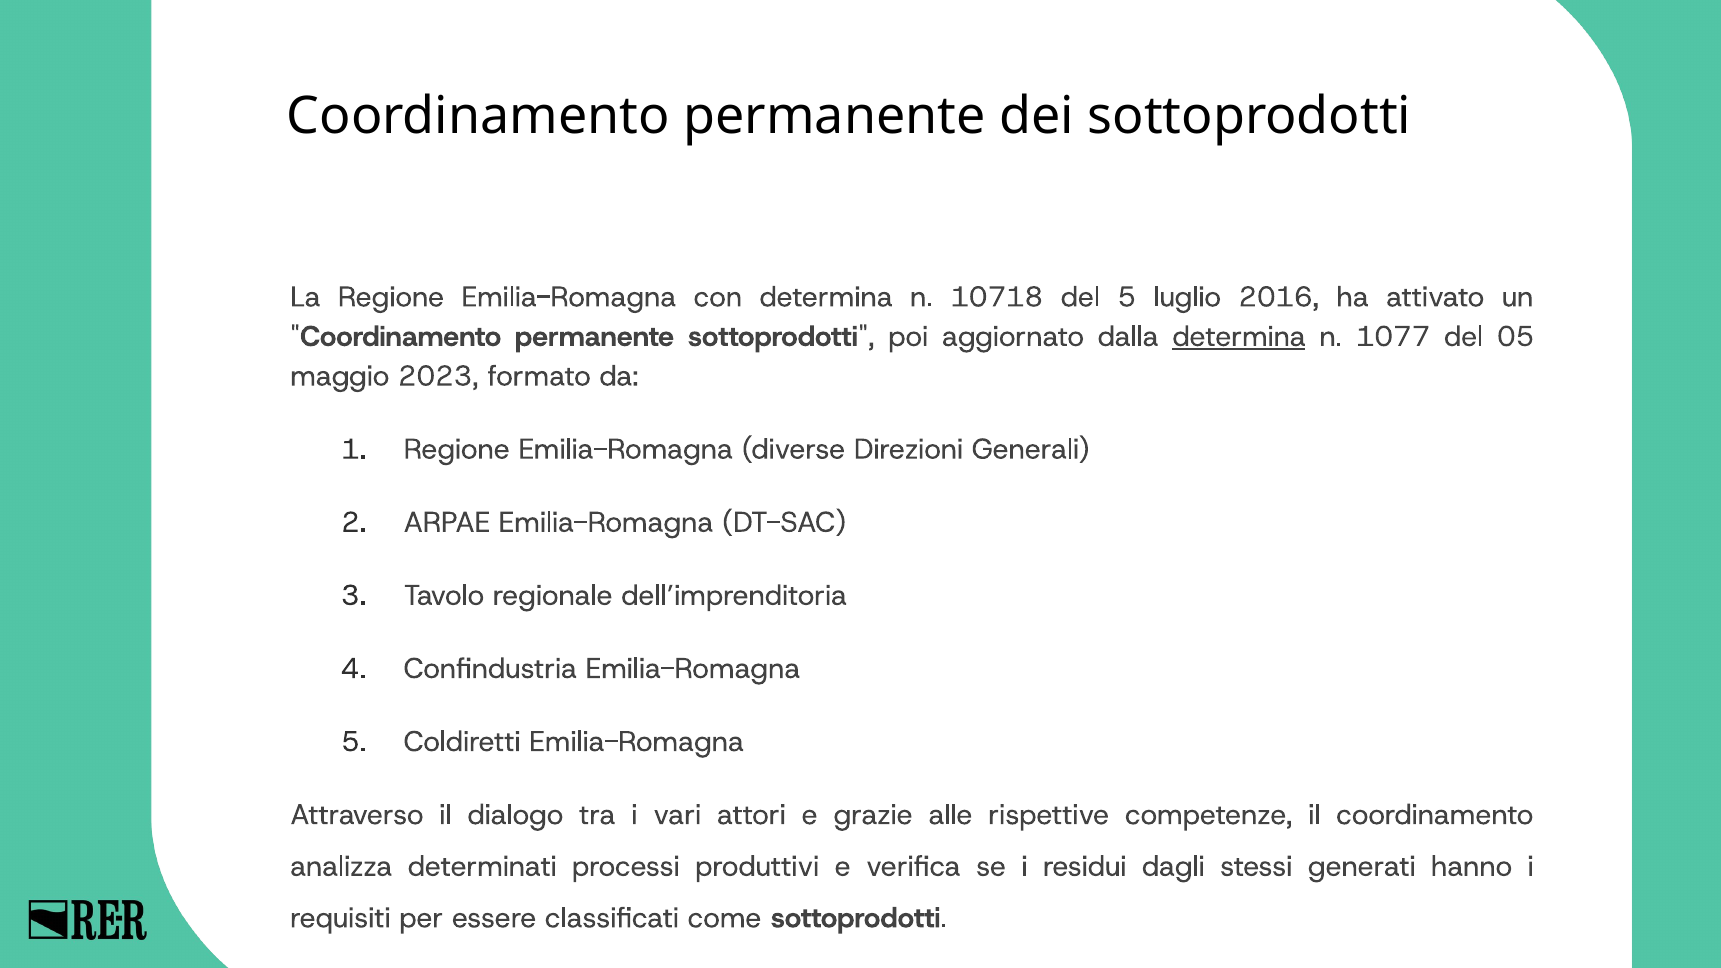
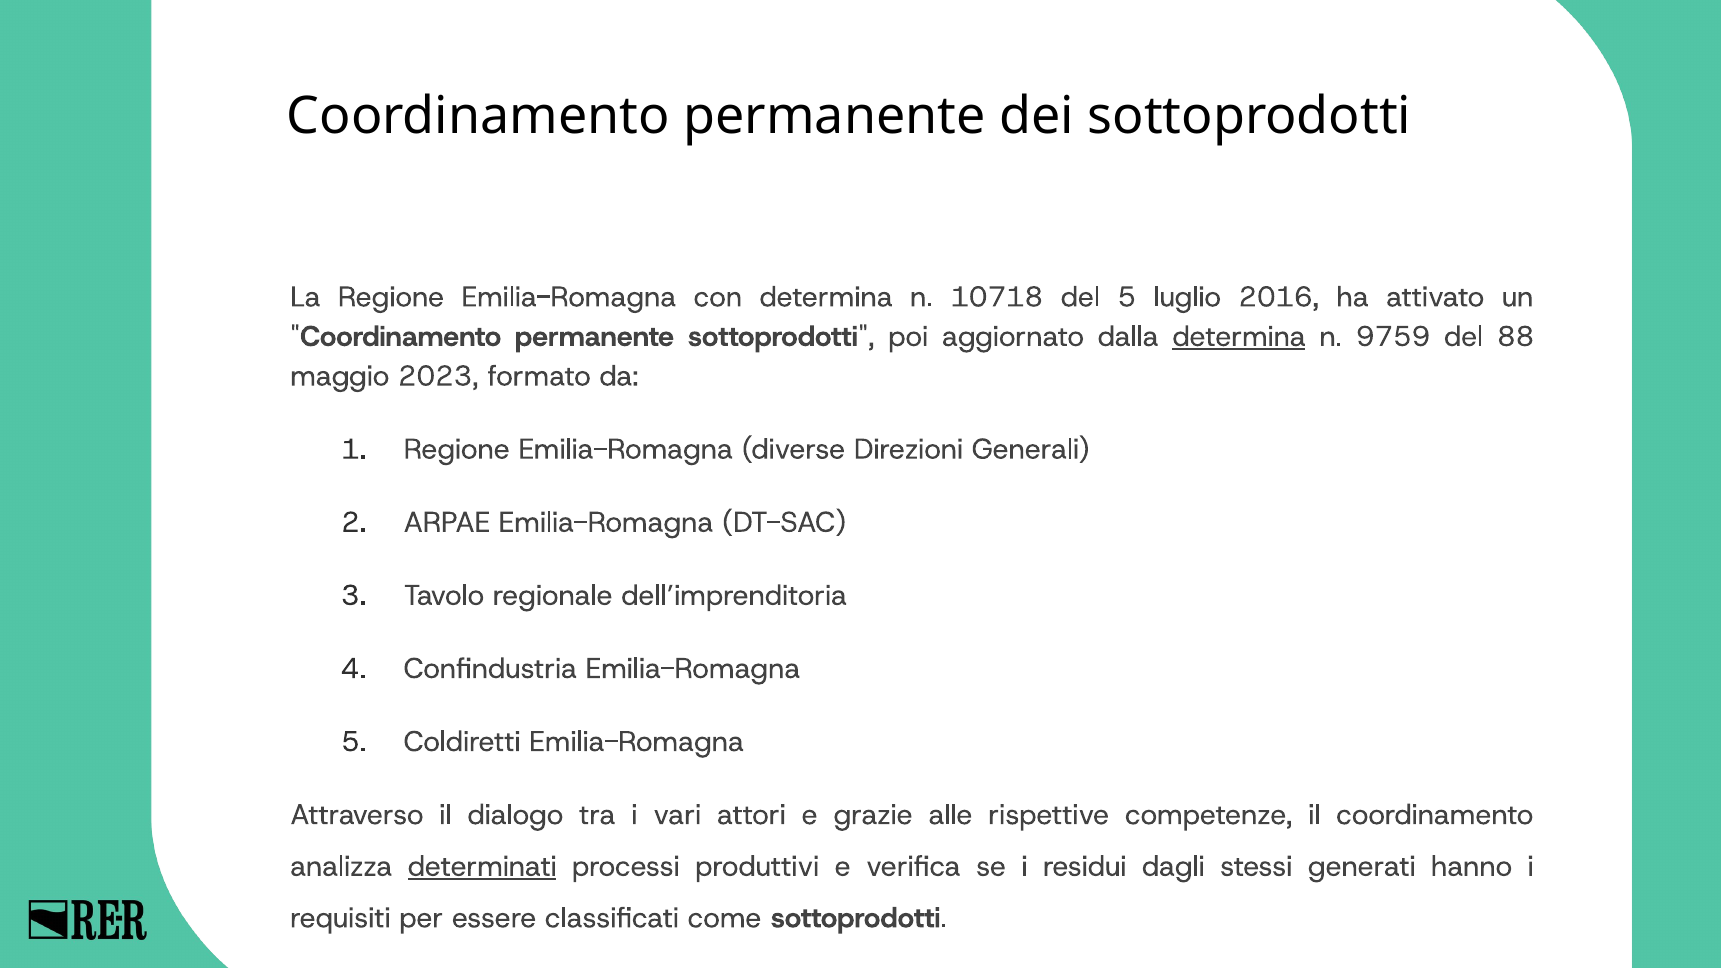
1077: 1077 -> 9759 (1393, 337)
05: 05 -> 88 (1516, 337)
determinati underline: none -> present (482, 866)
